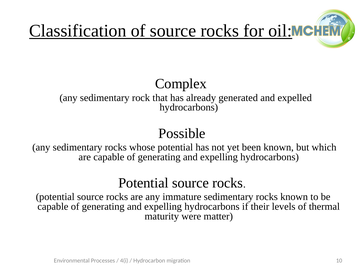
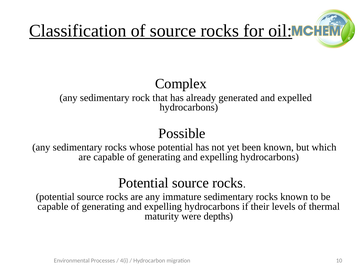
matter: matter -> depths (218, 216)
